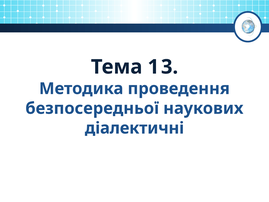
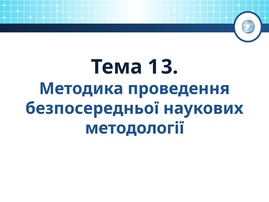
діалектичні: діалектичні -> методології (135, 128)
